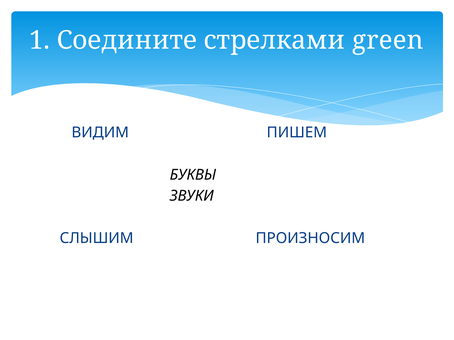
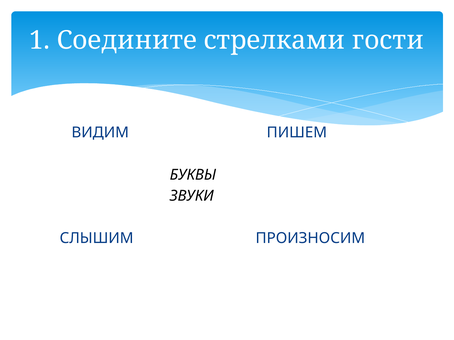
green: green -> гости (388, 40)
